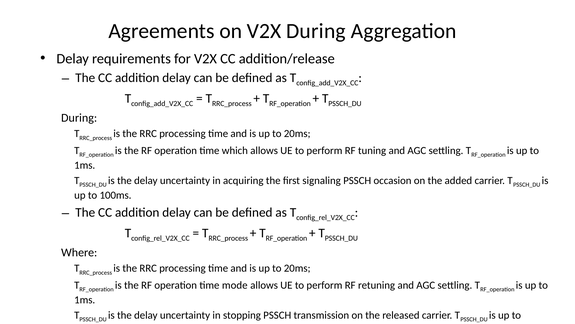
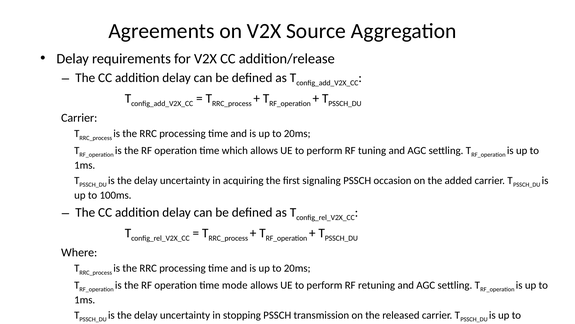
V2X During: During -> Source (316, 31)
During: During -> Carrier (79, 118)
